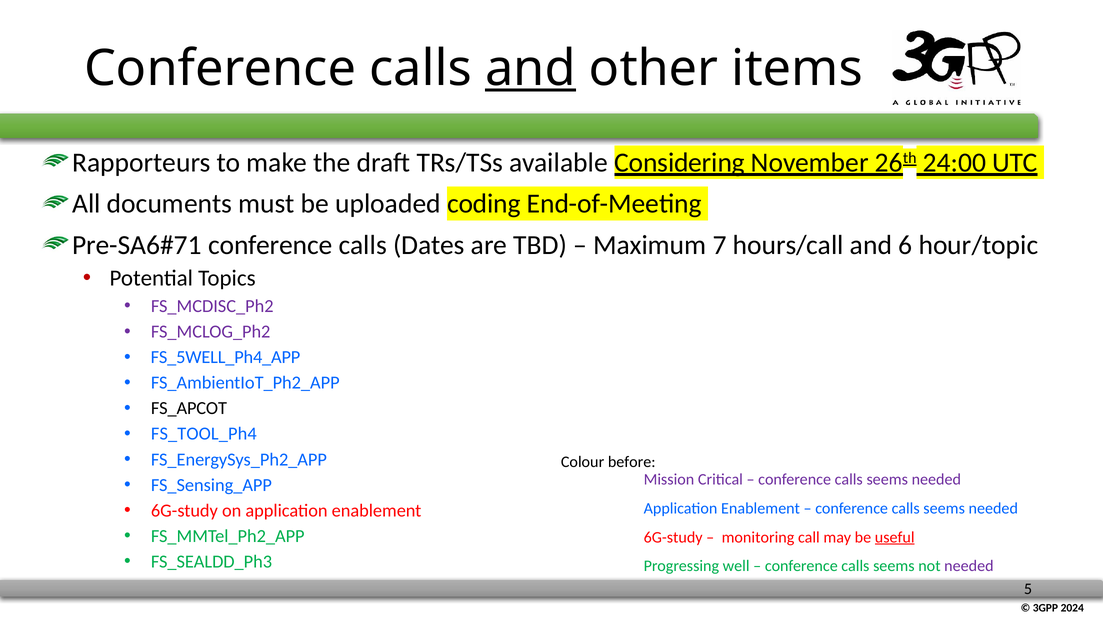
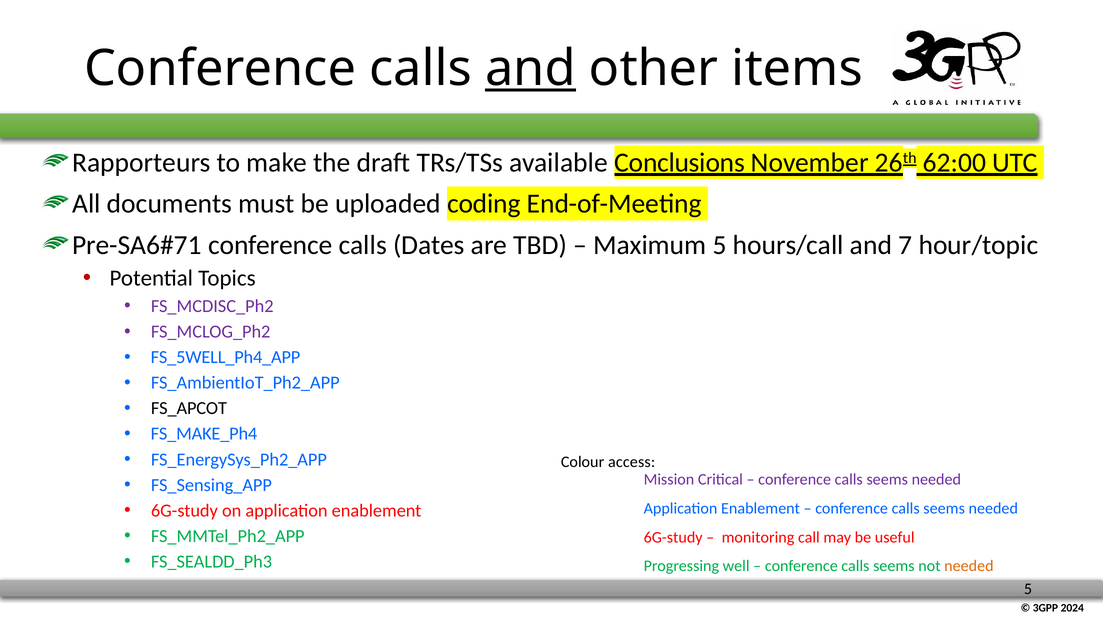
Considering: Considering -> Conclusions (680, 163)
24:00: 24:00 -> 62:00 (954, 163)
Maximum 7: 7 -> 5 (720, 245)
6: 6 -> 7 (905, 245)
FS_TOOL_Ph4: FS_TOOL_Ph4 -> FS_MAKE_Ph4 (204, 434)
before: before -> access (632, 463)
useful underline: present -> none (895, 538)
needed colour: purple -> orange (969, 567)
